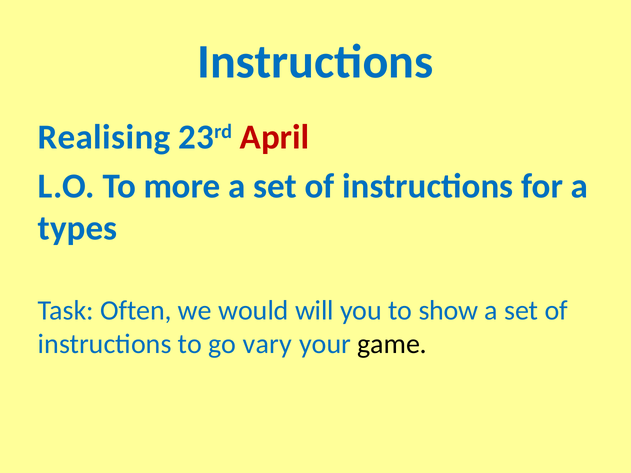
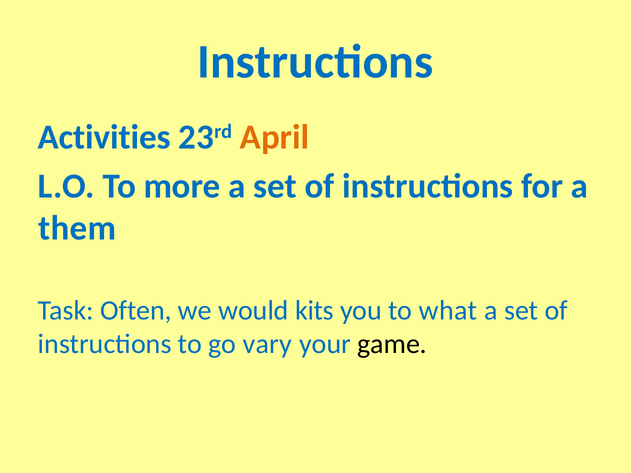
Realising: Realising -> Activities (104, 137)
April colour: red -> orange (275, 137)
types: types -> them (77, 228)
will: will -> kits (315, 310)
show: show -> what (448, 310)
